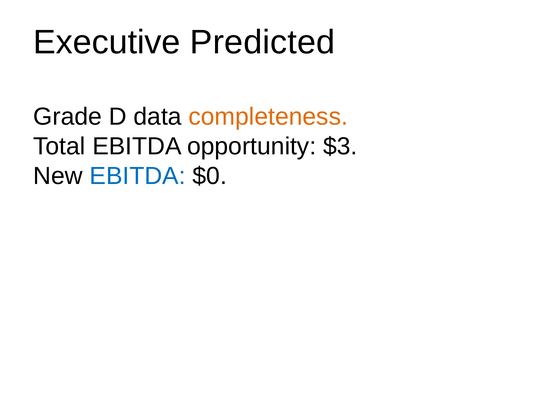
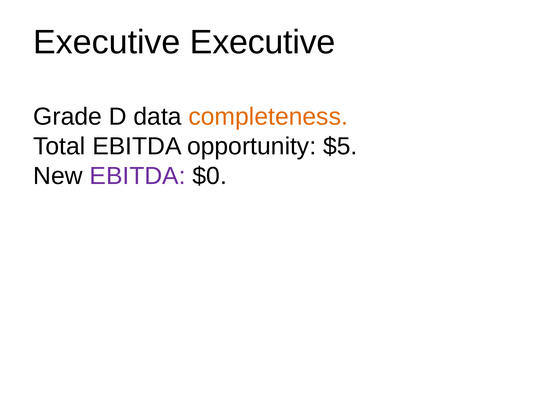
Executive Predicted: Predicted -> Executive (263, 42)
$3: $3 -> $5 (340, 146)
EBITDA colour: blue -> purple (138, 176)
